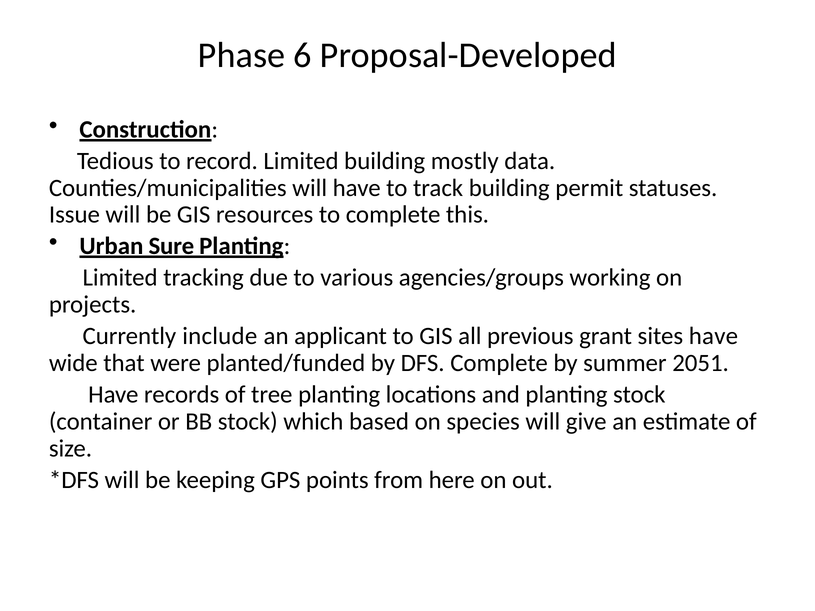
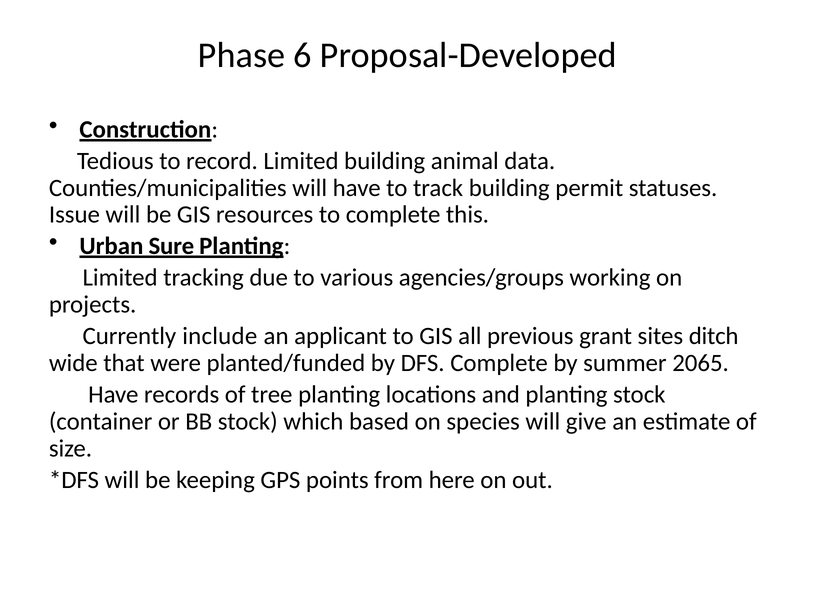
mostly: mostly -> animal (465, 161)
sites have: have -> ditch (714, 336)
2051: 2051 -> 2065 (701, 363)
